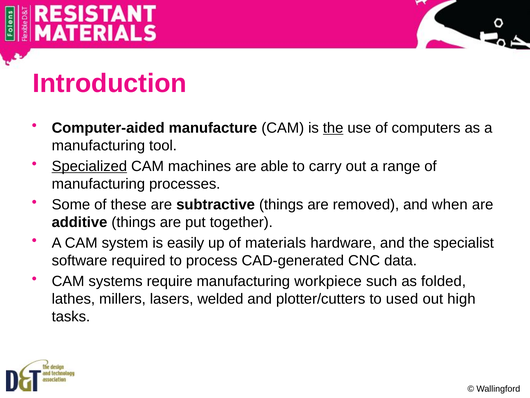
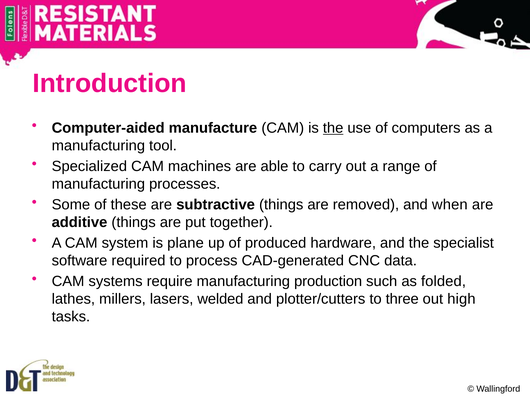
Specialized underline: present -> none (89, 166)
easily: easily -> plane (186, 243)
materials: materials -> produced (276, 243)
workpiece: workpiece -> production (328, 281)
used: used -> three (402, 299)
